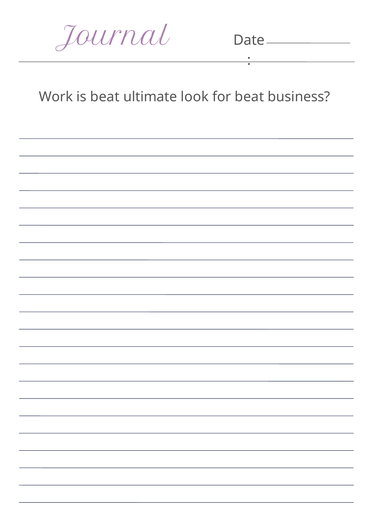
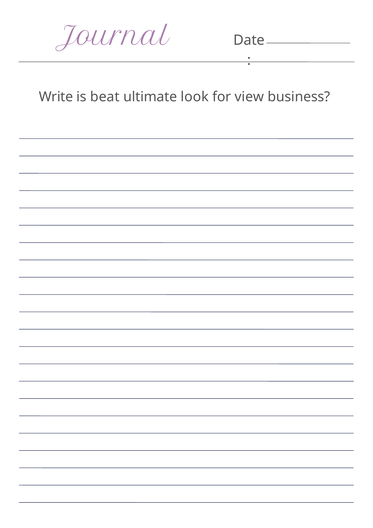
Work: Work -> Write (56, 97)
for beat: beat -> view (249, 97)
